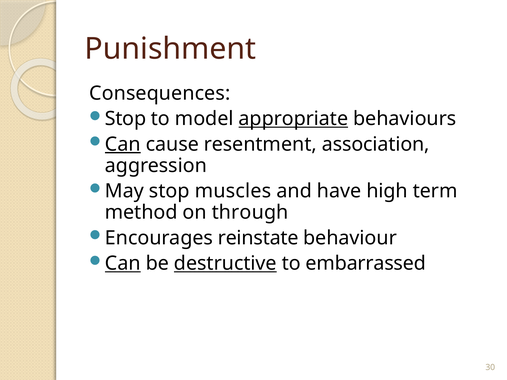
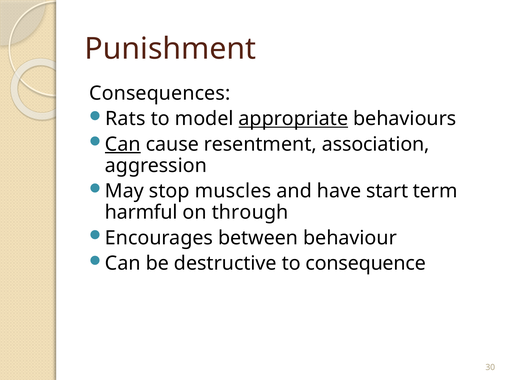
Stop: Stop -> Rats (125, 119)
high: high -> start (387, 191)
method: method -> harmful (141, 212)
reinstate: reinstate -> between (258, 238)
Can underline: present -> none (123, 264)
destructive underline: present -> none (225, 264)
embarrassed: embarrassed -> consequence (366, 264)
